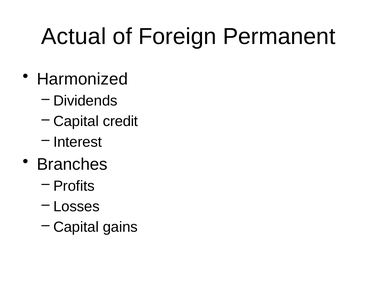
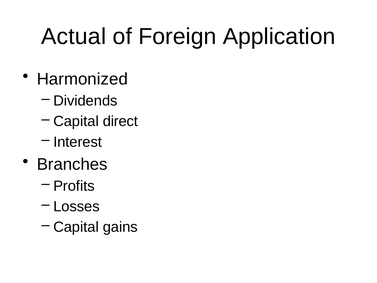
Permanent: Permanent -> Application (279, 36)
credit: credit -> direct (120, 121)
